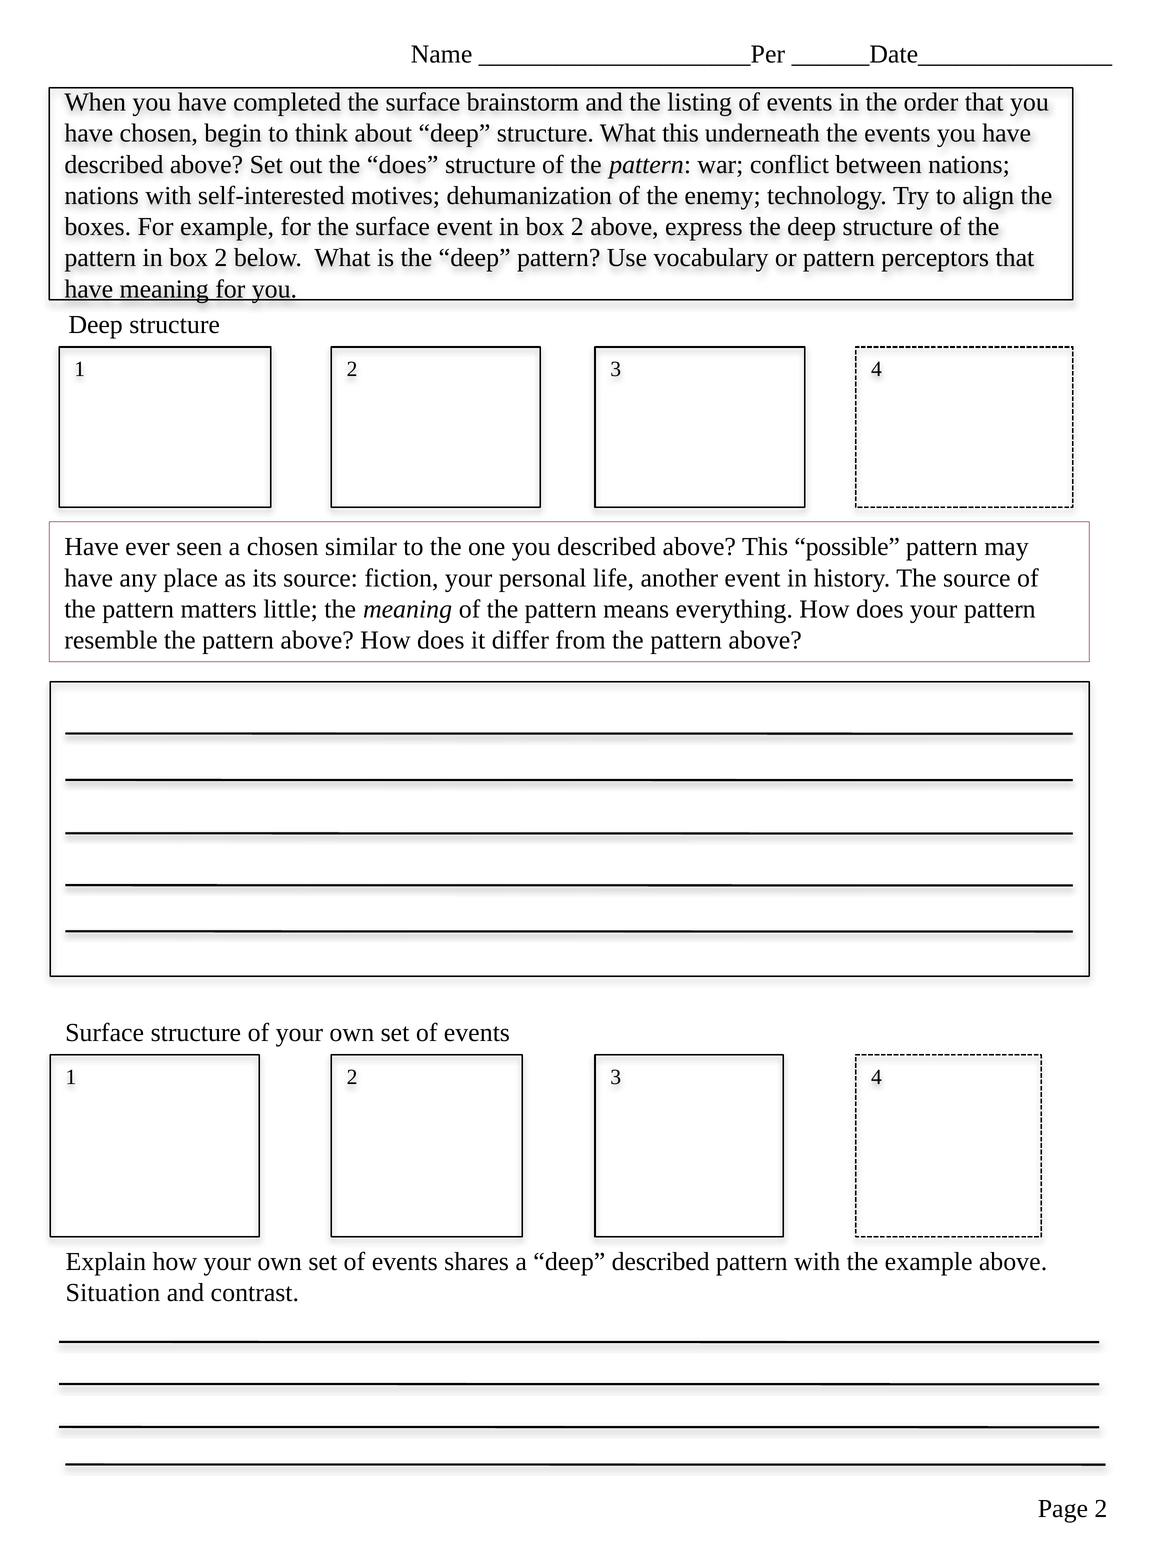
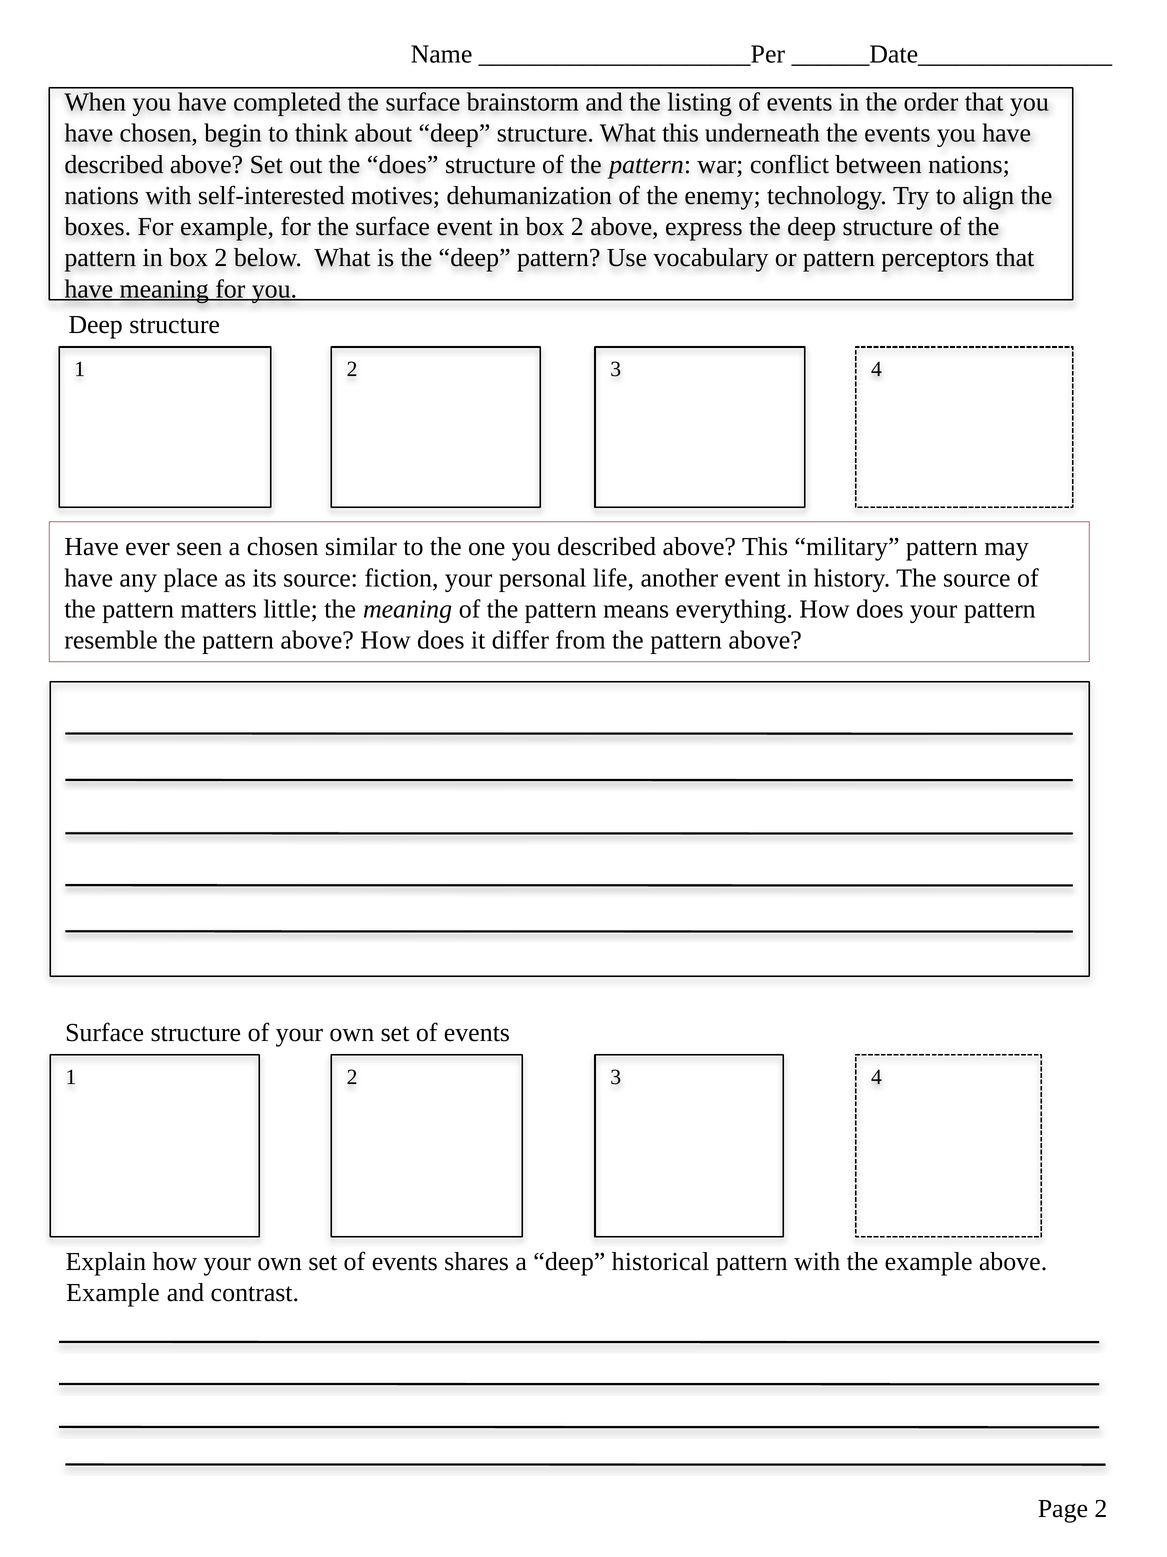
possible: possible -> military (847, 547)
deep described: described -> historical (660, 1261)
Situation: Situation -> Example (113, 1292)
